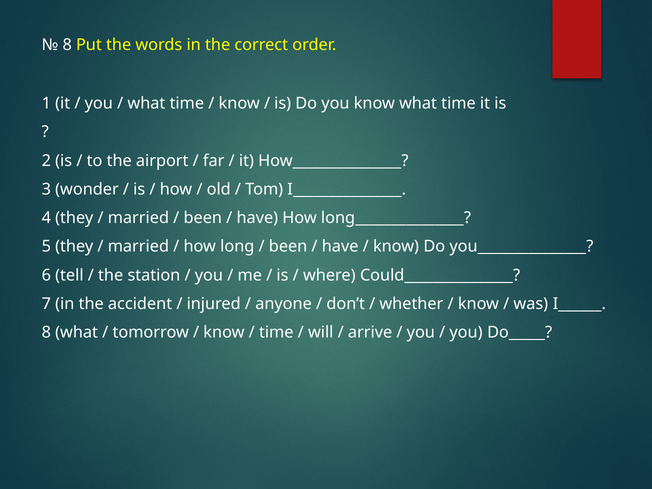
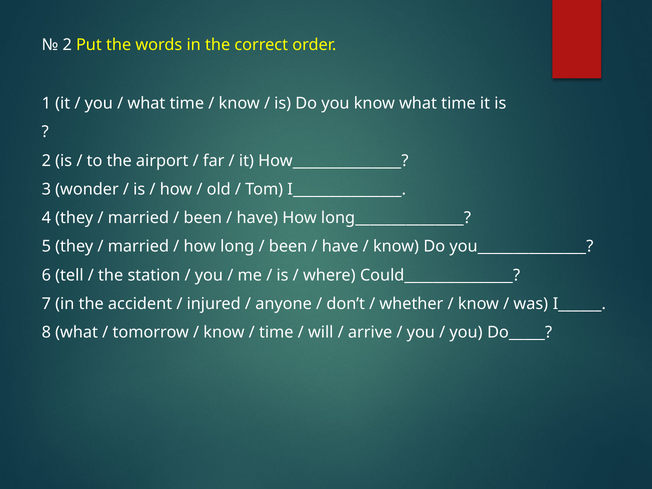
8: 8 -> 2 (67, 45)
